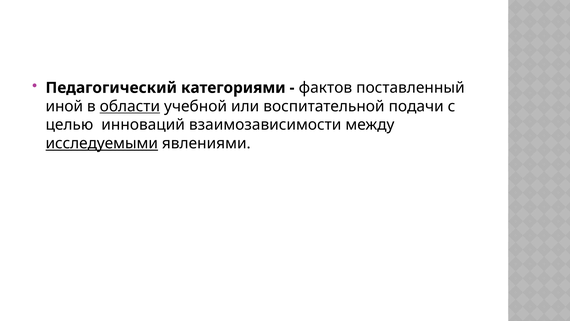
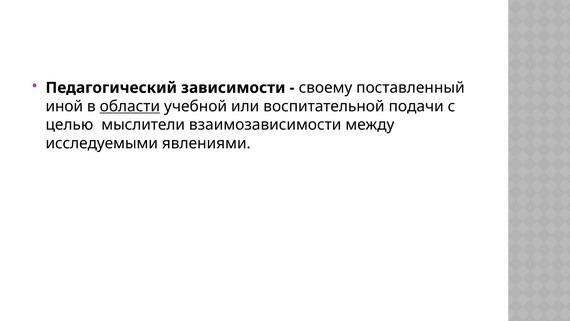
категориями: категориями -> зависимости (233, 88)
фактов: фактов -> своему (326, 88)
инноваций: инноваций -> мыслители (143, 125)
исследуемыми underline: present -> none (102, 143)
